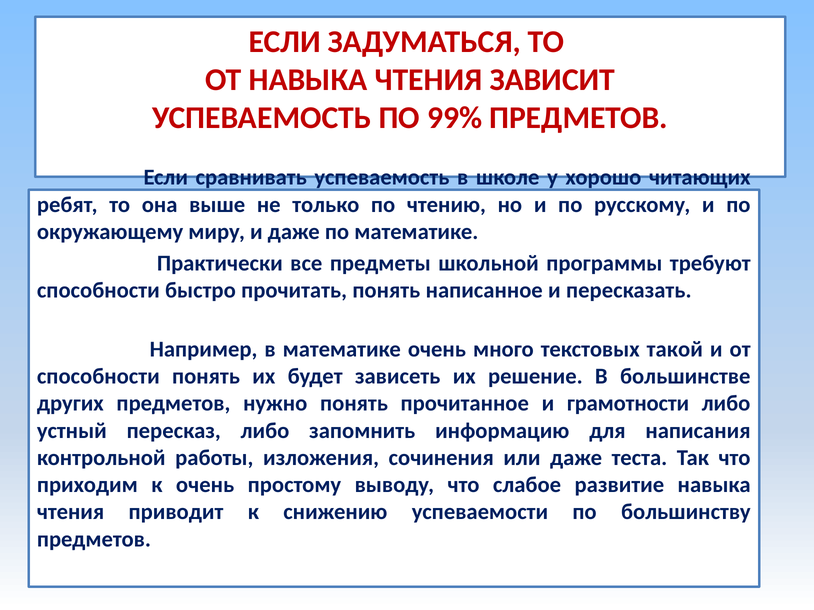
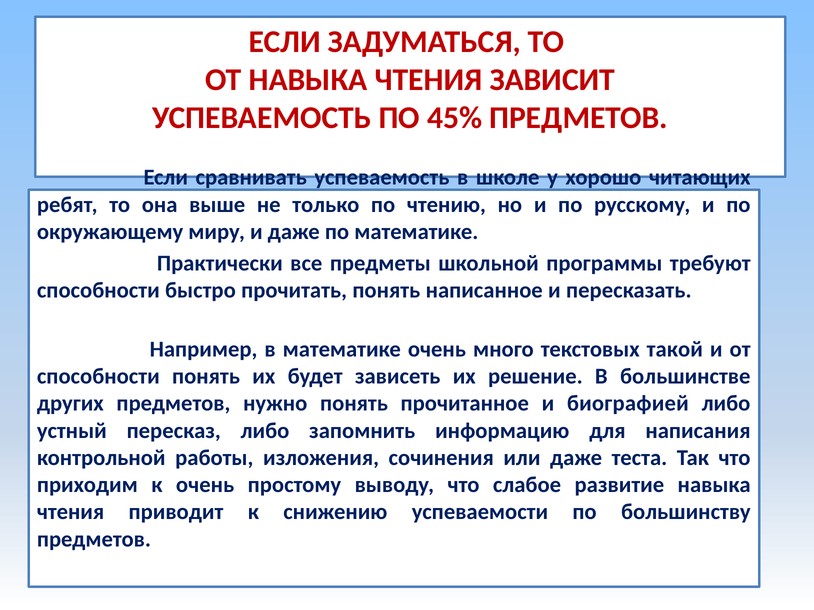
99%: 99% -> 45% (455, 118)
грамотности: грамотности -> биографией (628, 404)
